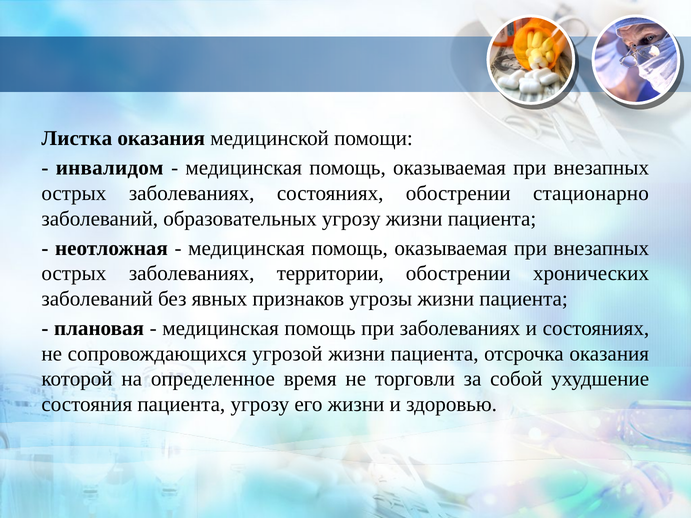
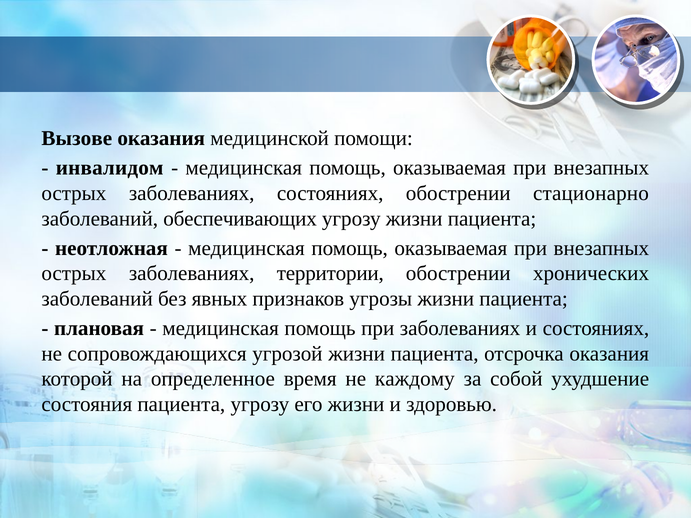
Листка: Листка -> Вызове (77, 139)
образовательных: образовательных -> обеспечивающих (240, 219)
торговли: торговли -> каждому (415, 379)
